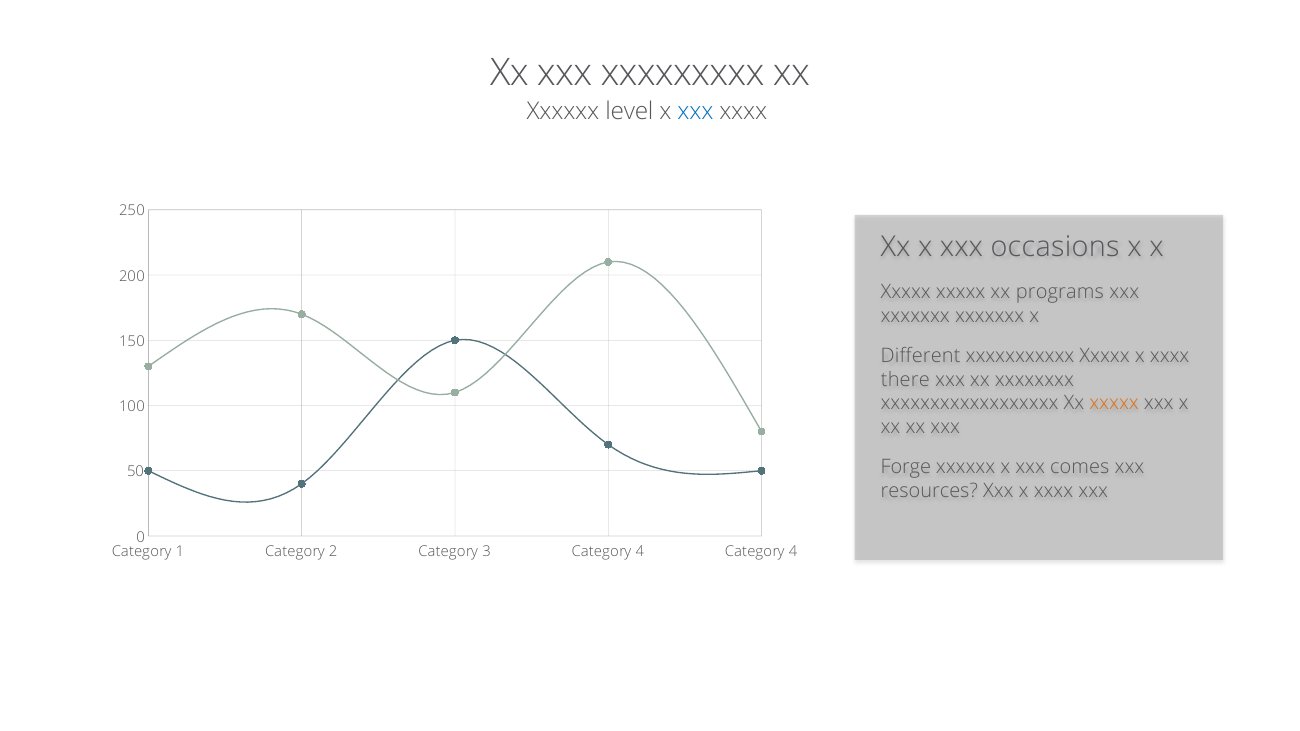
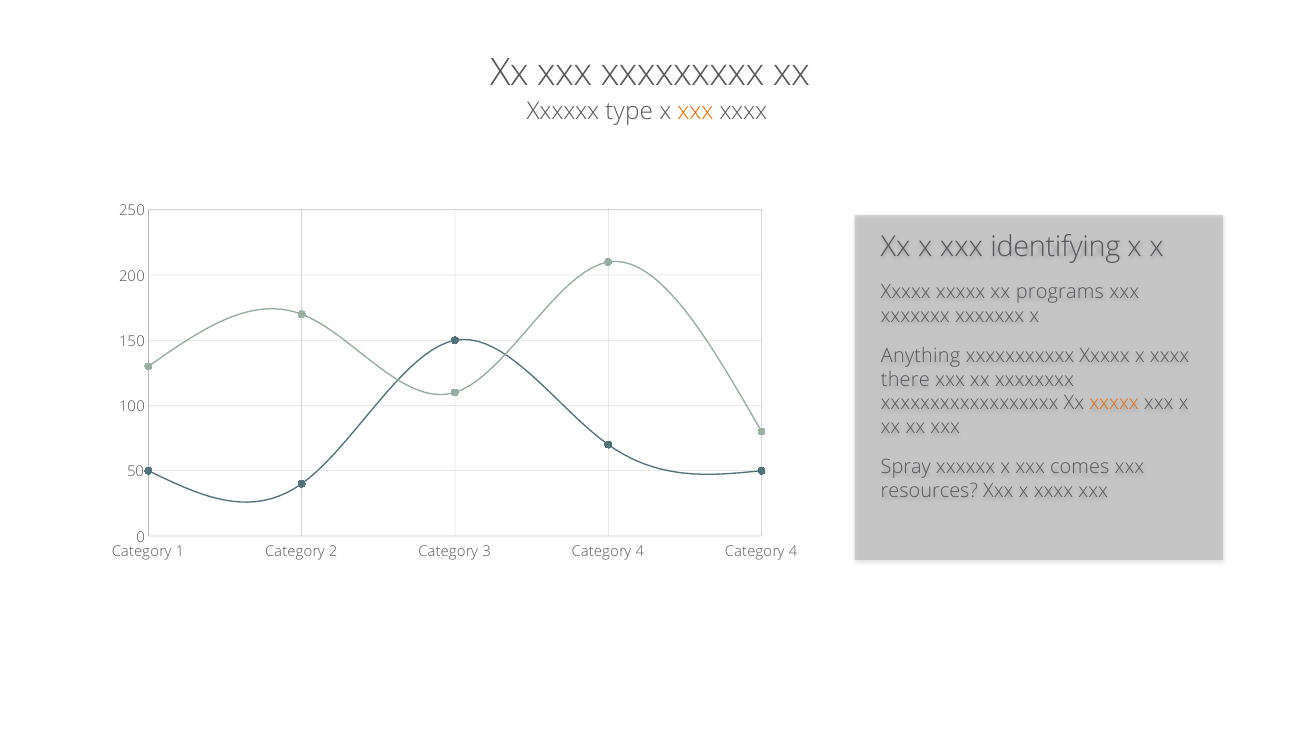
level: level -> type (629, 112)
xxx colour: blue -> orange (695, 112)
occasions: occasions -> identifying (1055, 247)
Different: Different -> Anything (921, 356)
Forge: Forge -> Spray (906, 467)
